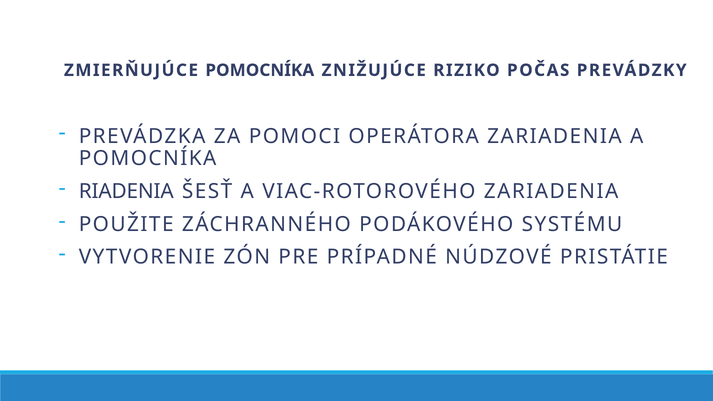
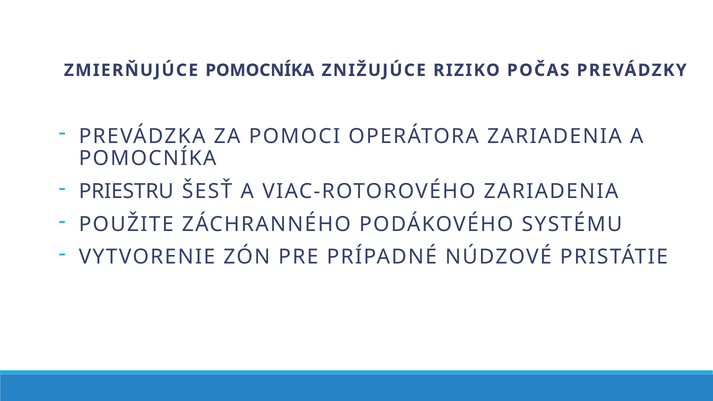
RIADENIA: RIADENIA -> PRIESTRU (126, 191)
